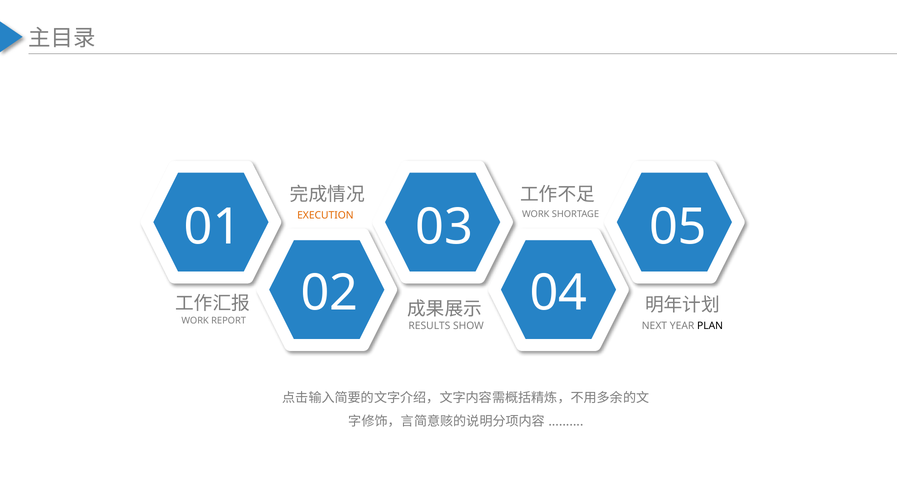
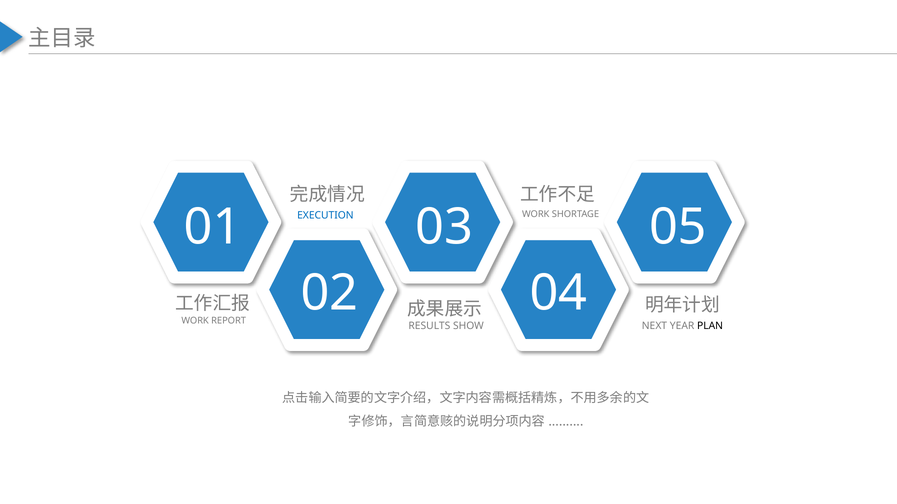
EXECUTION colour: orange -> blue (325, 216)
